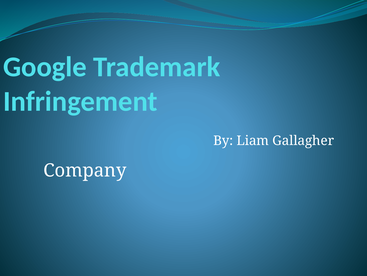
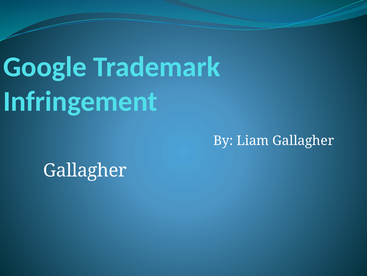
Company: Company -> Gallagher (85, 170)
